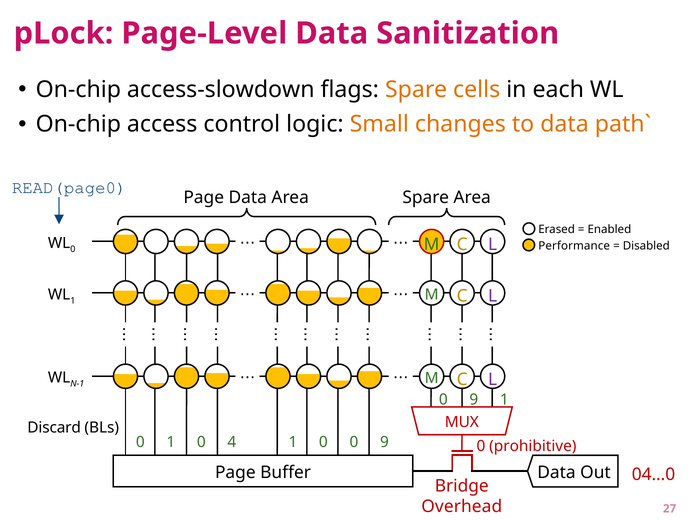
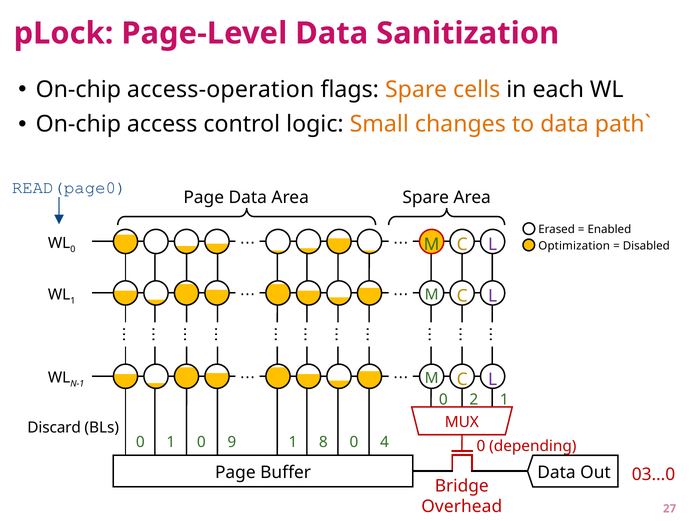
access-slowdown: access-slowdown -> access-operation (221, 90)
Performance: Performance -> Optimization (574, 246)
9: 9 -> 2 (474, 399)
4: 4 -> 9 (232, 442)
0: 0 -> 8 (323, 442)
9: 9 -> 4 (384, 442)
prohibitive: prohibitive -> depending (533, 446)
04…0: 04…0 -> 03…0 (653, 474)
